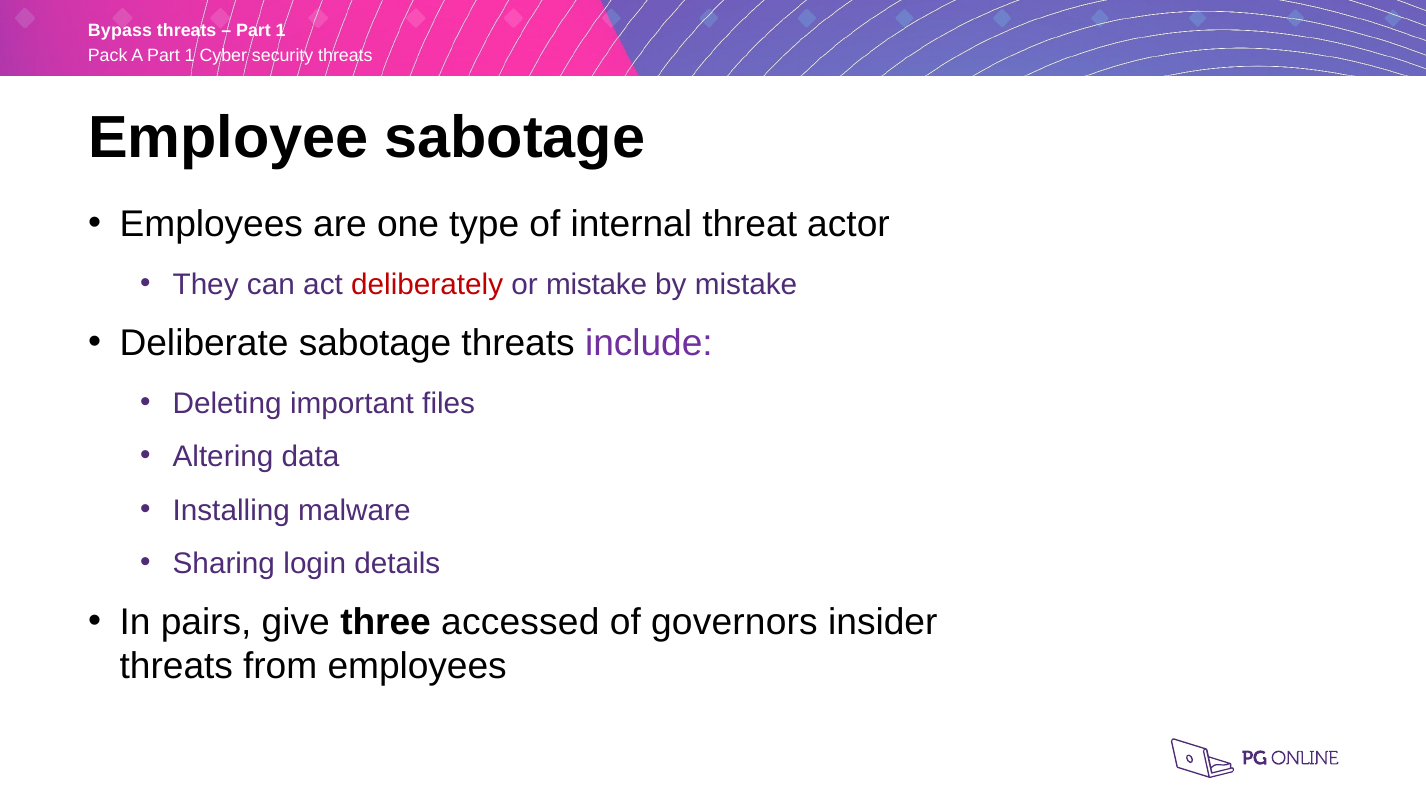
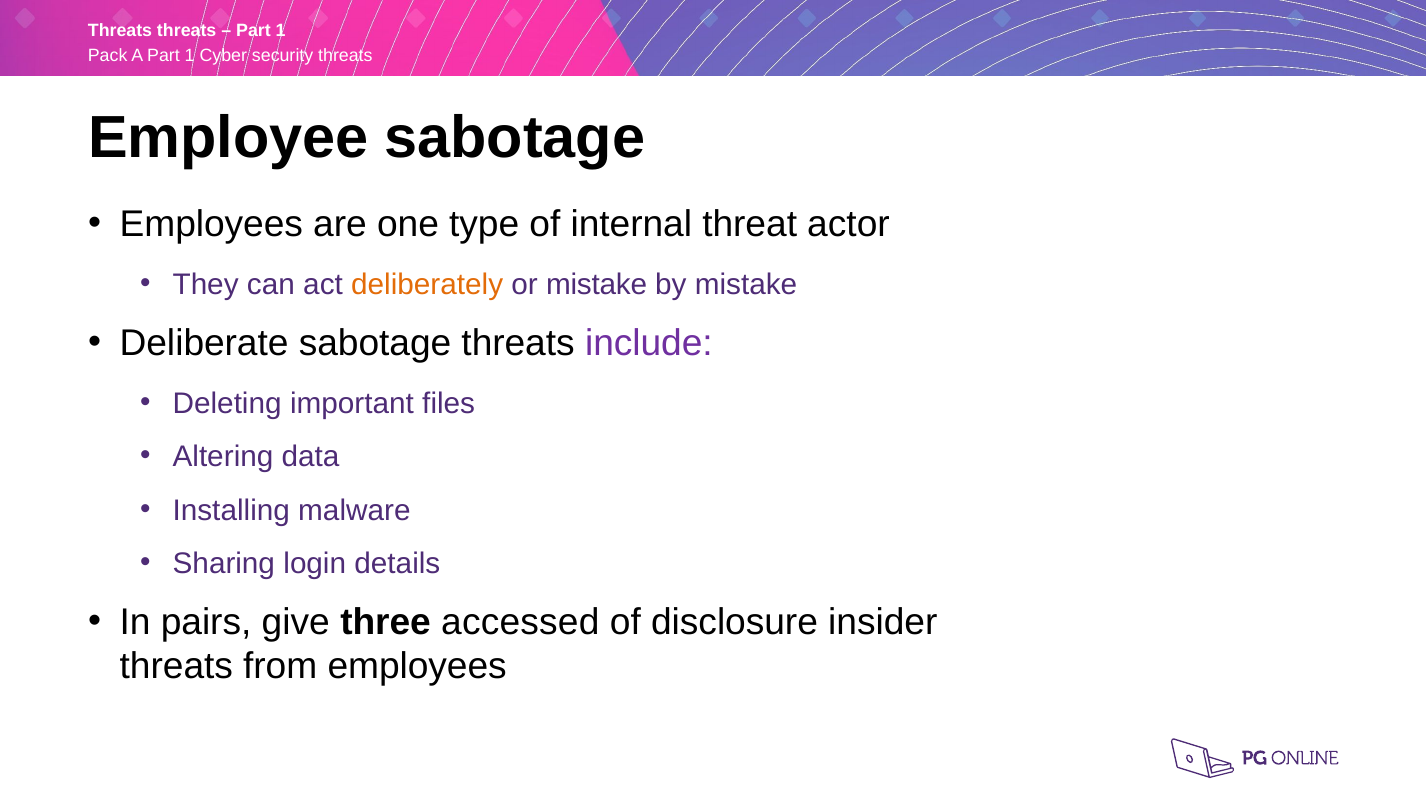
Bypass: Bypass -> Threats (120, 30)
deliberately colour: red -> orange (427, 285)
governors: governors -> disclosure (735, 622)
